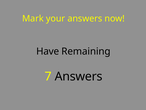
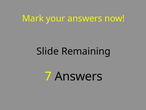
Have: Have -> Slide (48, 51)
